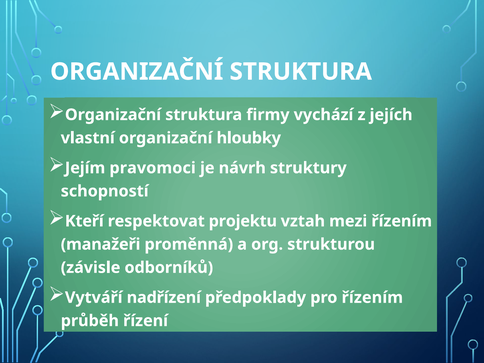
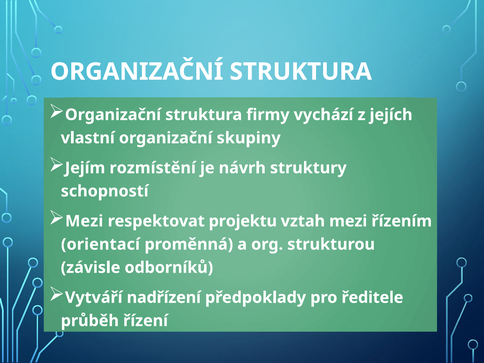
hloubky: hloubky -> skupiny (249, 138)
pravomoci: pravomoci -> rozmístění (153, 168)
Kteří: Kteří -> Mezi (84, 221)
manažeři: manažeři -> orientací (100, 244)
pro řízením: řízením -> ředitele (372, 298)
